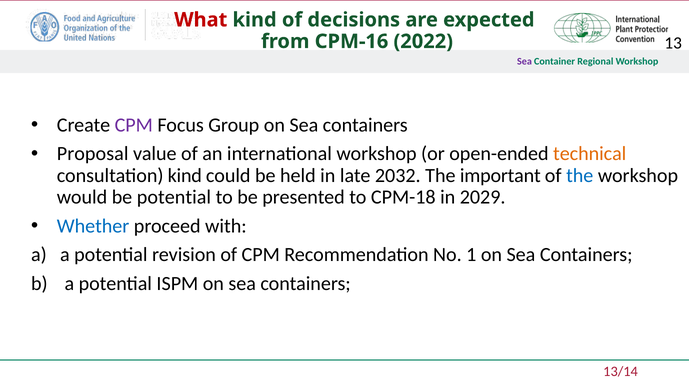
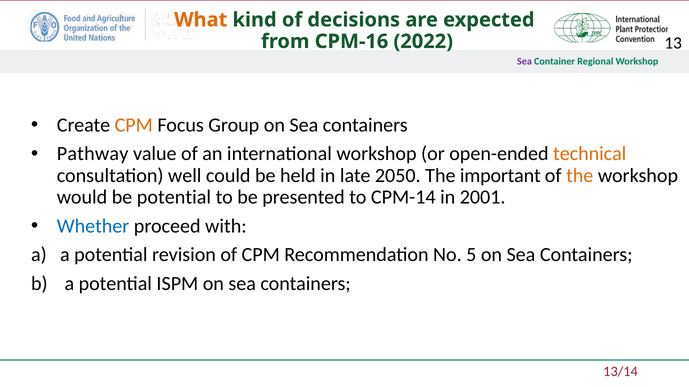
What colour: red -> orange (201, 20)
CPM colour: purple -> orange (134, 125)
Proposal: Proposal -> Pathway (93, 154)
consultation kind: kind -> well (185, 176)
2032: 2032 -> 2050 (398, 176)
the colour: blue -> orange (580, 176)
CPM-18: CPM-18 -> CPM-14 (403, 197)
2029: 2029 -> 2001 (483, 197)
1: 1 -> 5 (471, 255)
